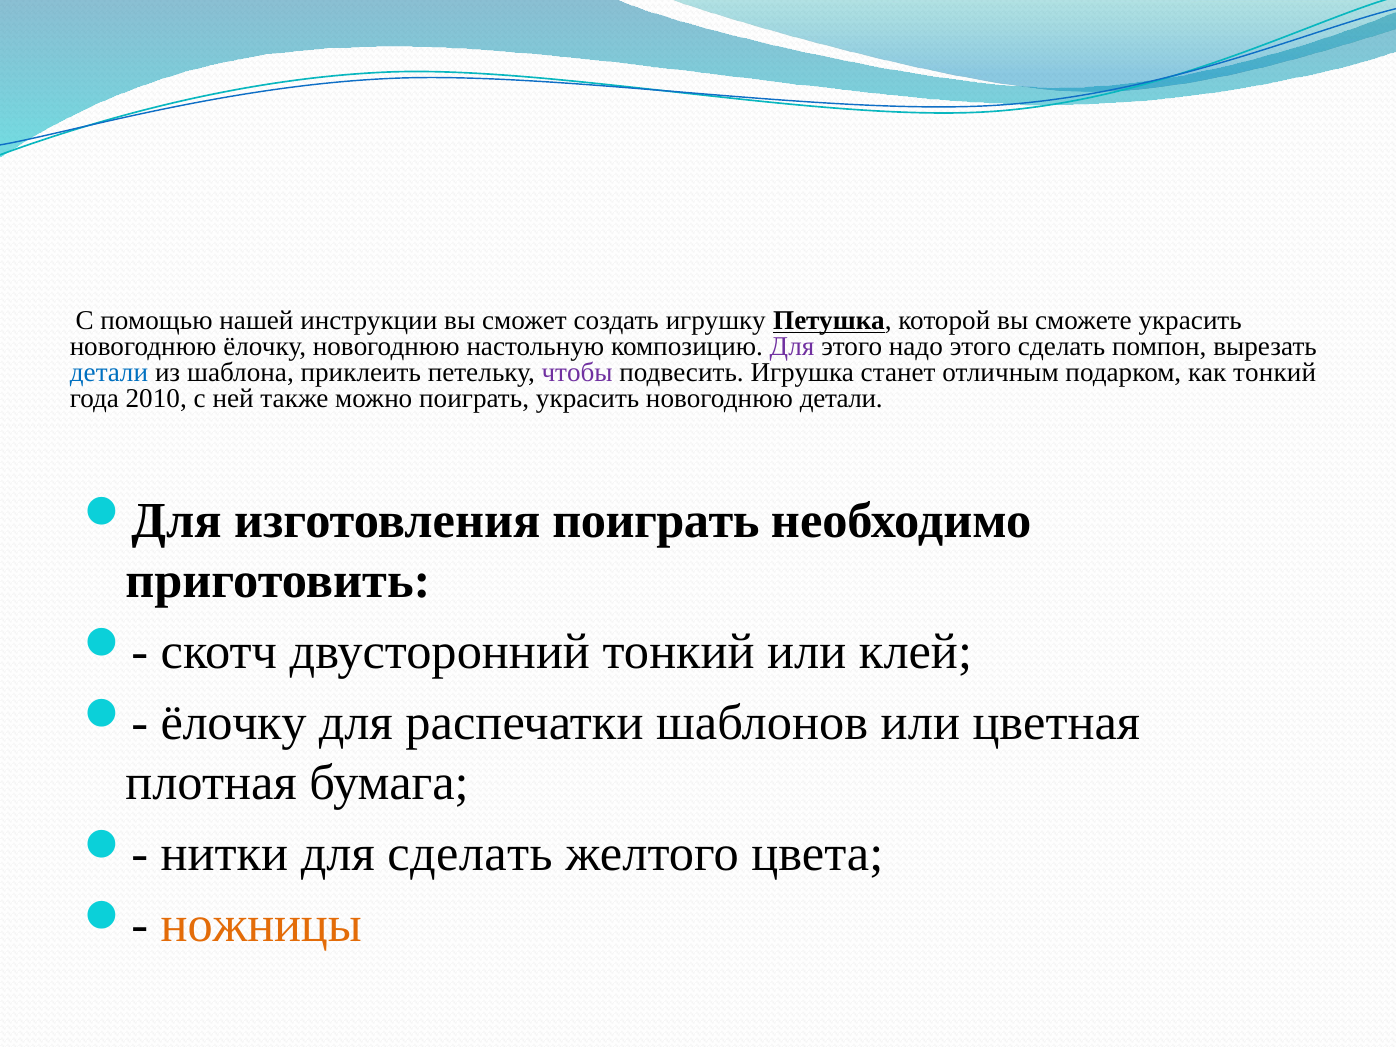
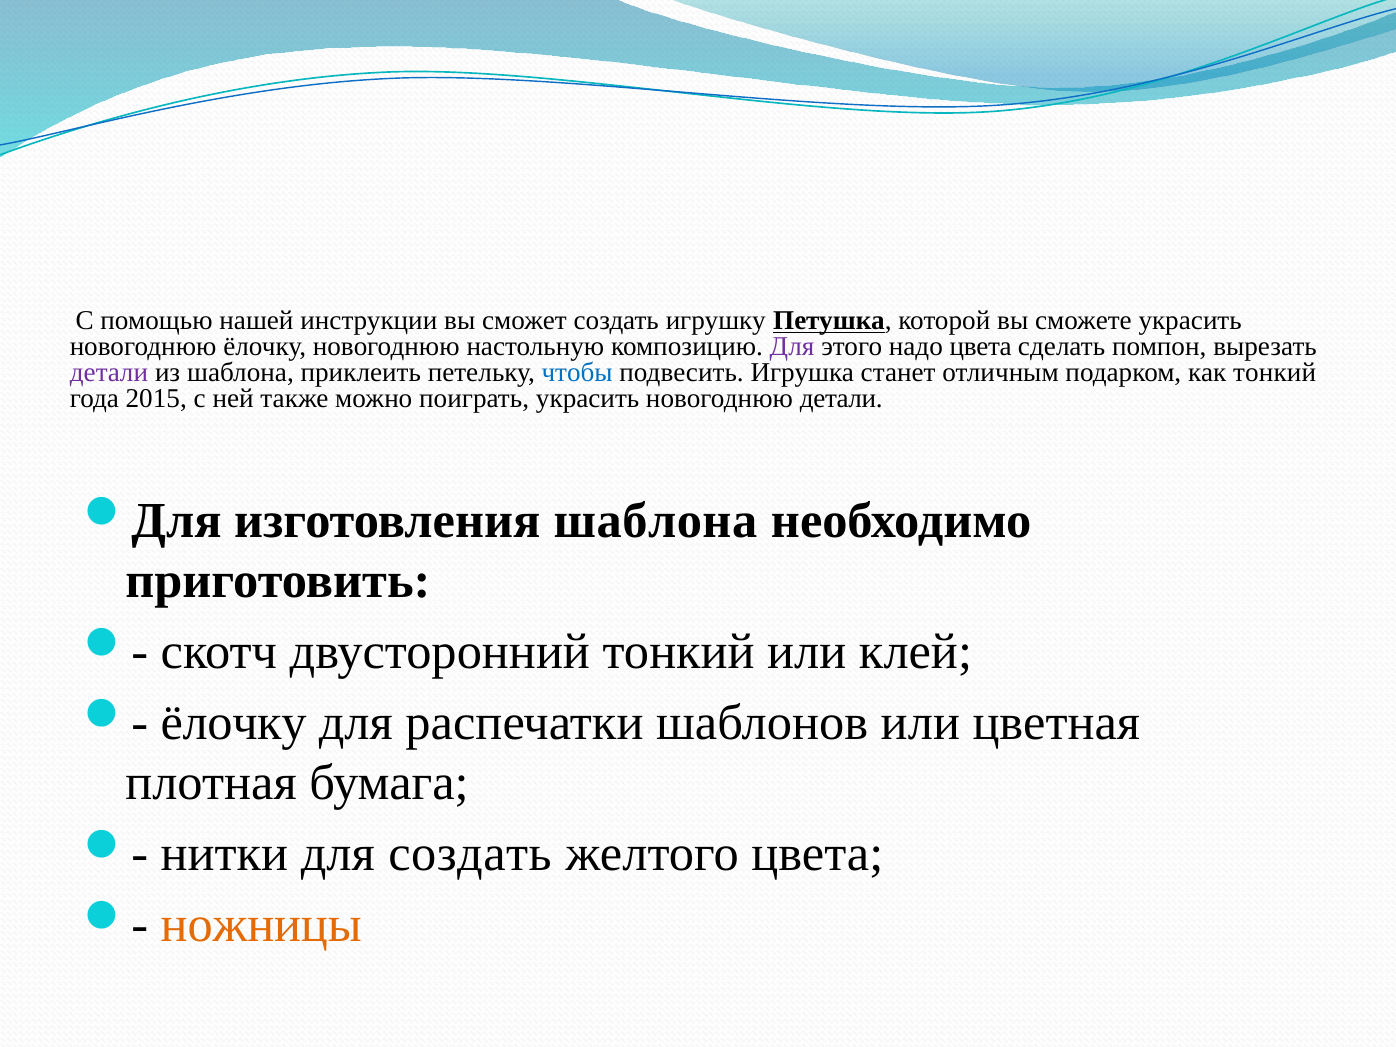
надо этого: этого -> цвета (981, 347)
детали colour: blue -> purple (109, 373)
чтобы colour: purple -> blue (577, 373)
2010: 2010 -> 2015 (156, 399)
изготовления поиграть: поиграть -> шаблона (655, 521)
для сделать: сделать -> создать (470, 854)
